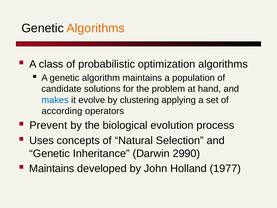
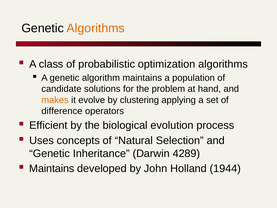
makes colour: blue -> orange (55, 100)
according: according -> difference (62, 111)
Prevent: Prevent -> Efficient (48, 125)
2990: 2990 -> 4289 (186, 153)
1977: 1977 -> 1944 (225, 168)
